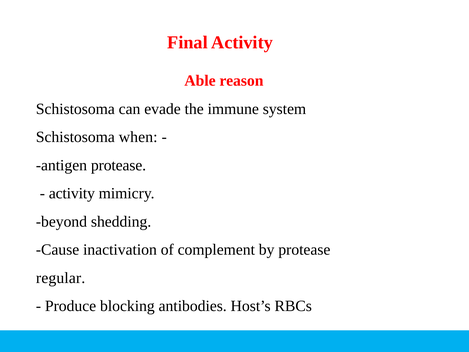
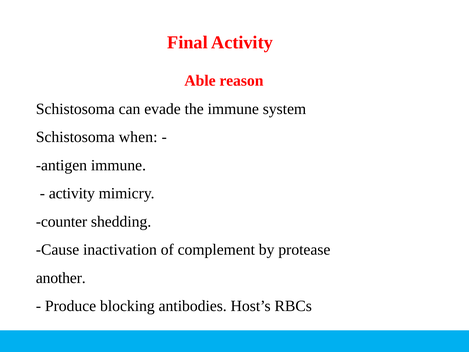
antigen protease: protease -> immune (118, 165)
beyond: beyond -> counter (61, 221)
regular: regular -> another (61, 278)
